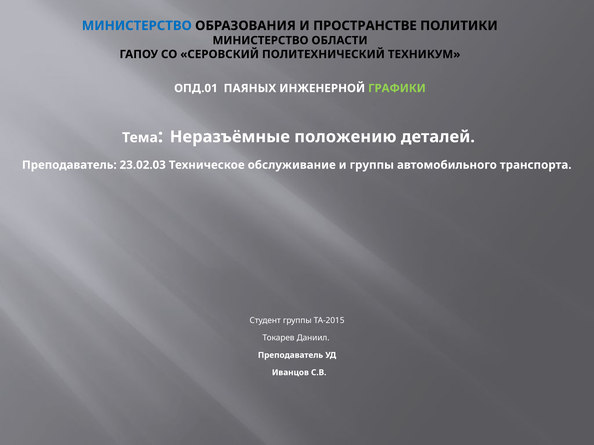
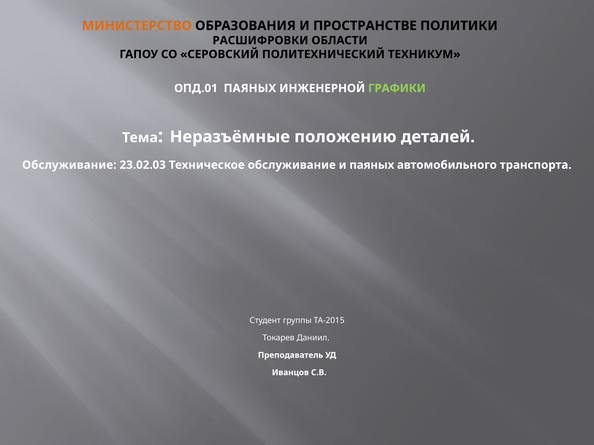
МИНИСТЕРСТВО colour: blue -> orange (137, 26)
МИНИСТЕРСТВО: МИНИСТЕРСТВО -> РАСШИФРОВКИ (260, 40)
Преподаватель: Преподаватель -> Обслуживание (69, 165)
и группы: группы -> паяных (372, 165)
